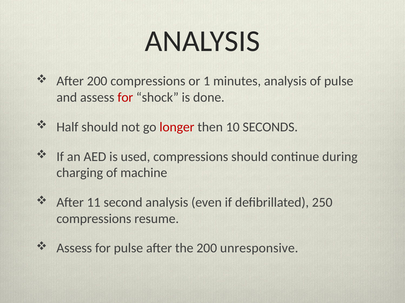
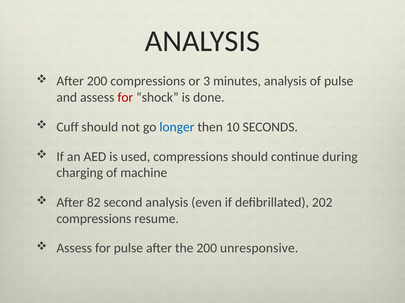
1: 1 -> 3 (207, 81)
Half: Half -> Cuff (67, 127)
longer colour: red -> blue (177, 127)
11: 11 -> 82 (94, 203)
250: 250 -> 202 (322, 203)
